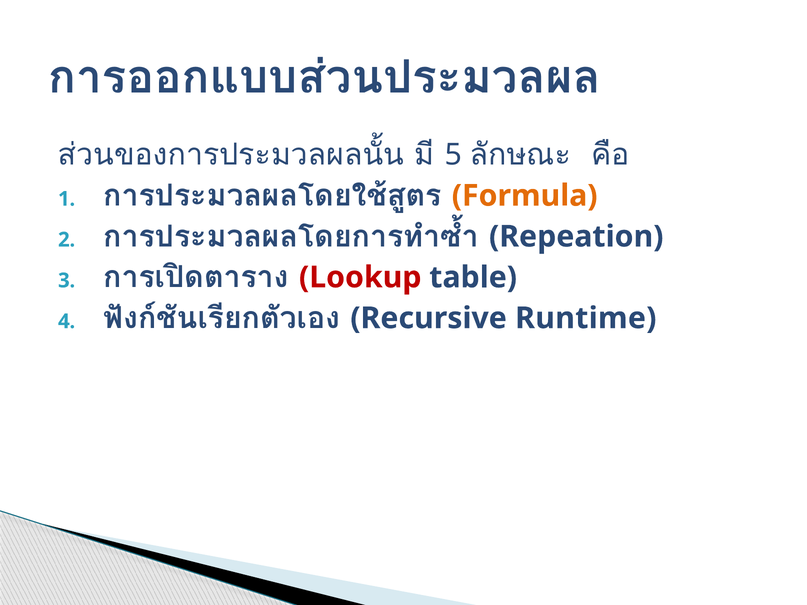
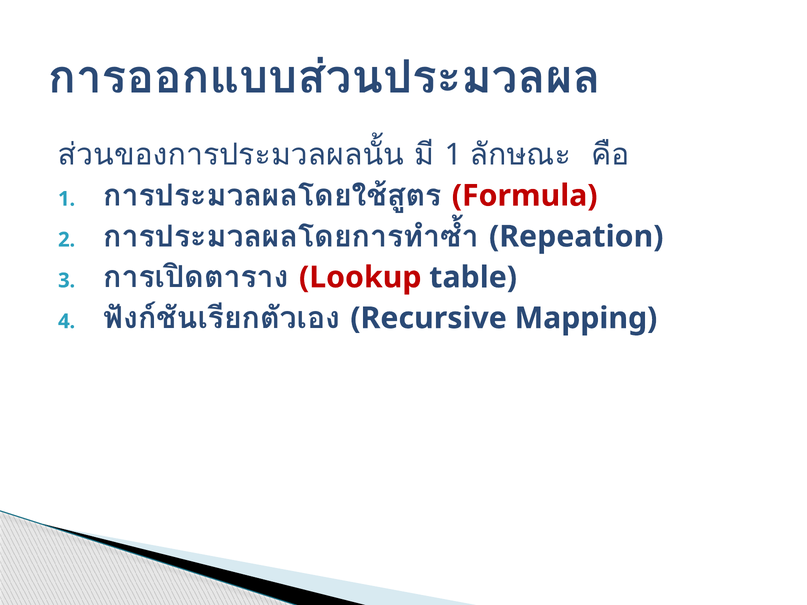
5: 5 -> 1 (453, 155)
Formula colour: orange -> red (525, 196)
Runtime: Runtime -> Mapping (586, 318)
